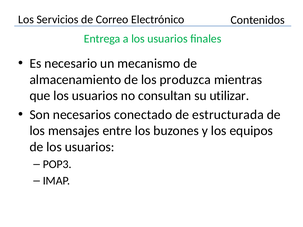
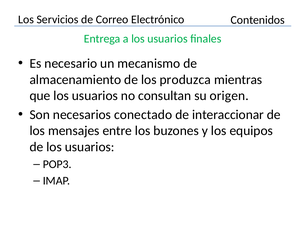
utilizar: utilizar -> origen (229, 96)
estructurada: estructurada -> interaccionar (228, 115)
